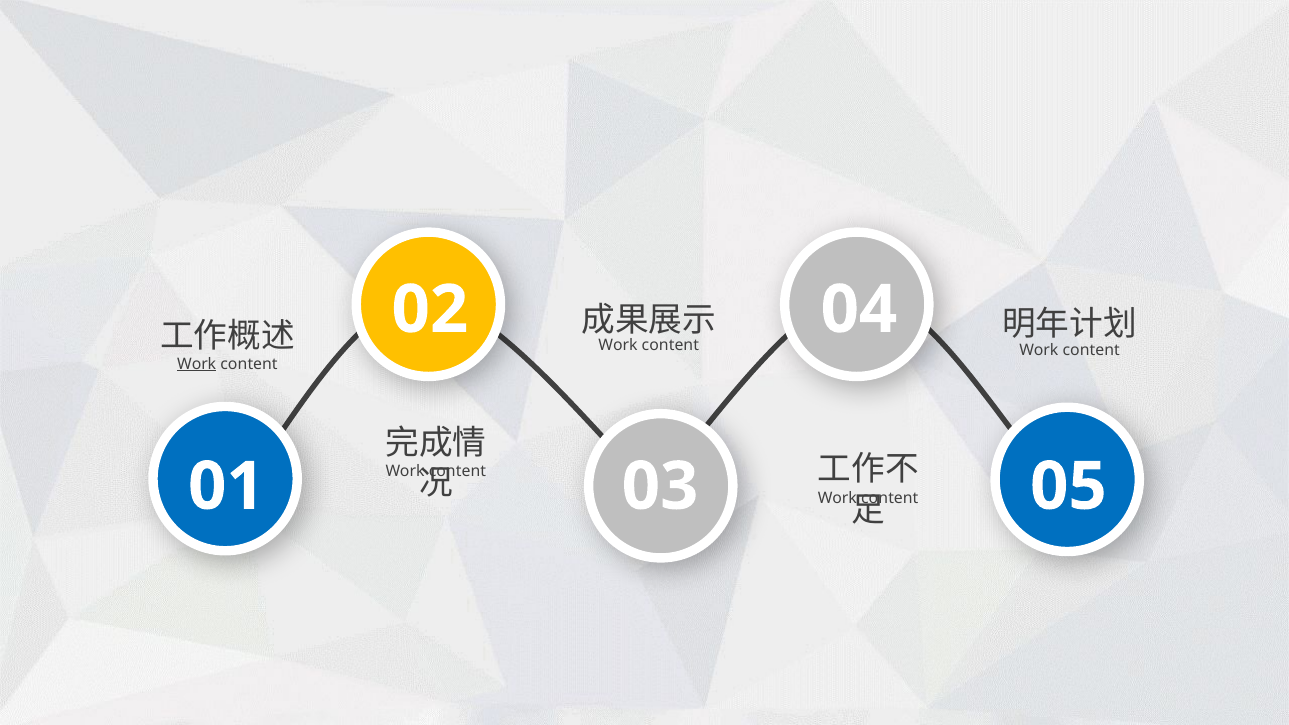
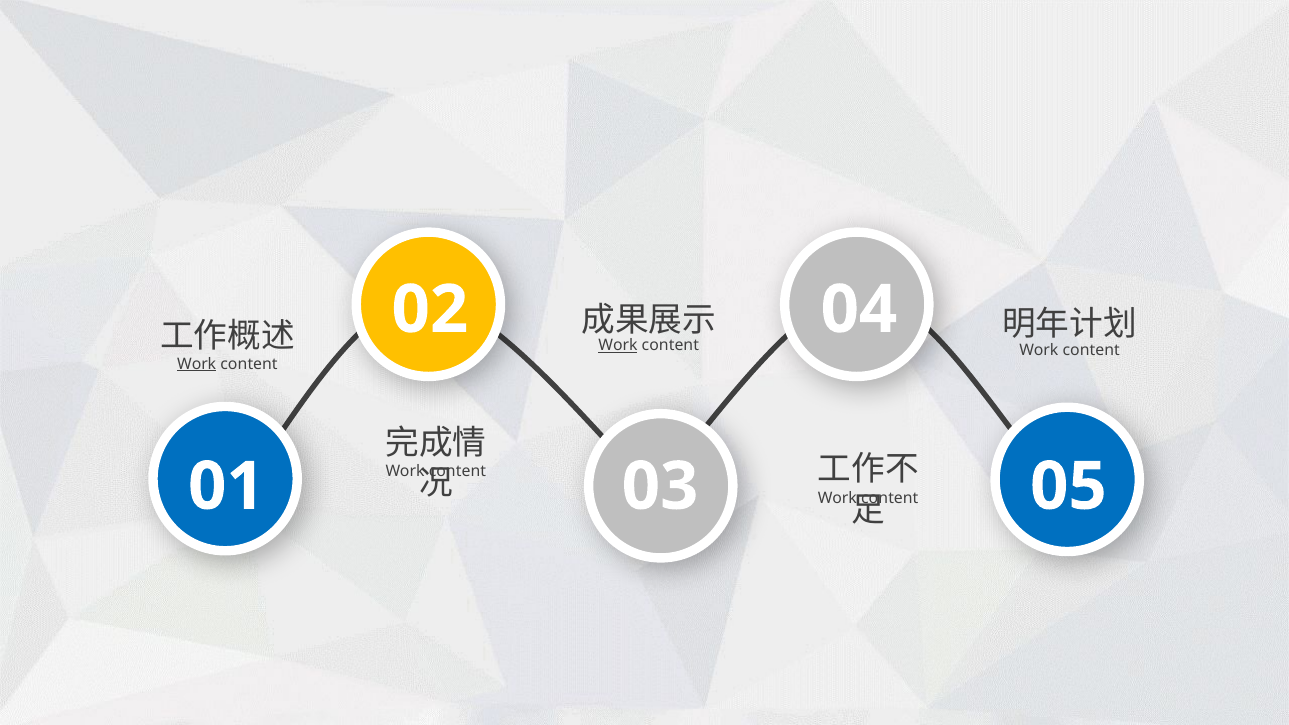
Work underline: none -> present (618, 345)
